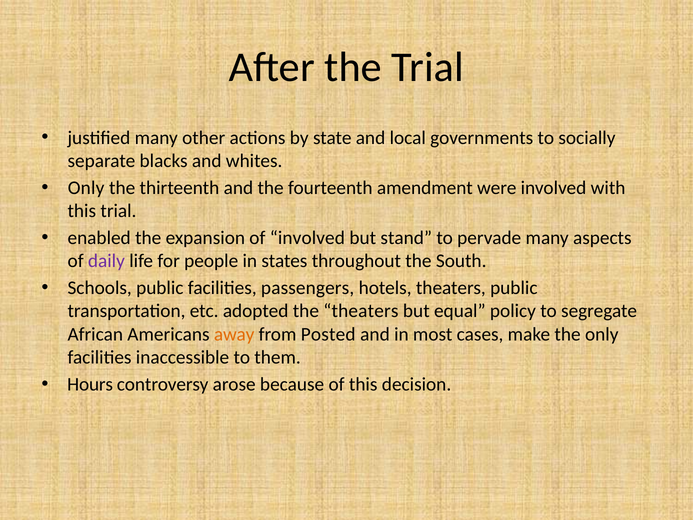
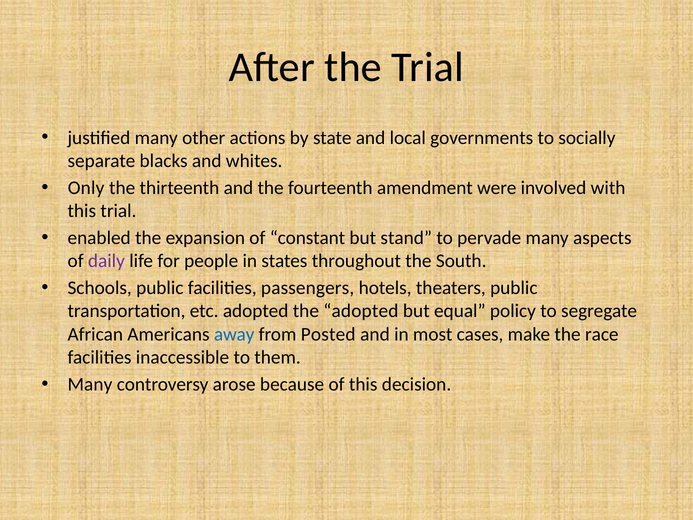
of involved: involved -> constant (307, 238)
the theaters: theaters -> adopted (361, 311)
away colour: orange -> blue (234, 334)
the only: only -> race (602, 334)
Hours: Hours -> Many (90, 384)
